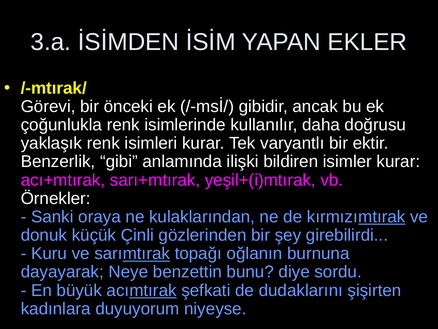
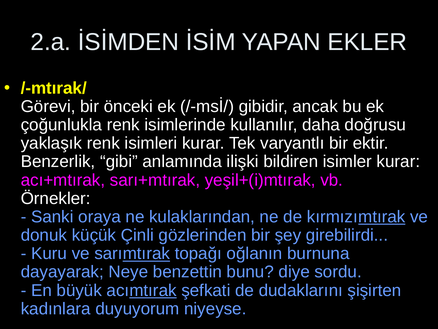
3.a: 3.a -> 2.a (51, 42)
